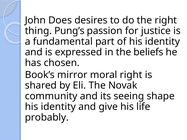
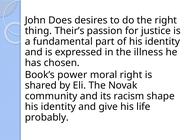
Pung’s: Pung’s -> Their’s (69, 31)
beliefs: beliefs -> illness (148, 52)
mirror: mirror -> power (72, 75)
seeing: seeing -> racism (129, 96)
